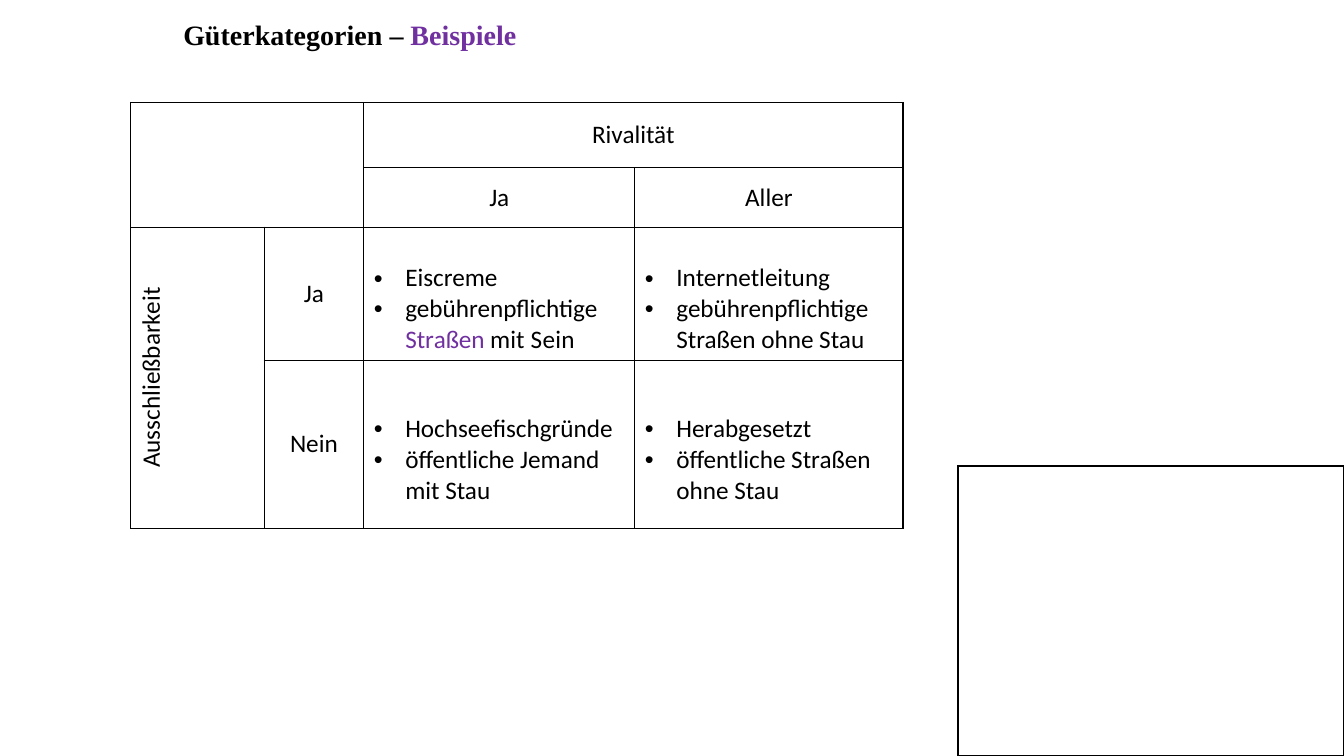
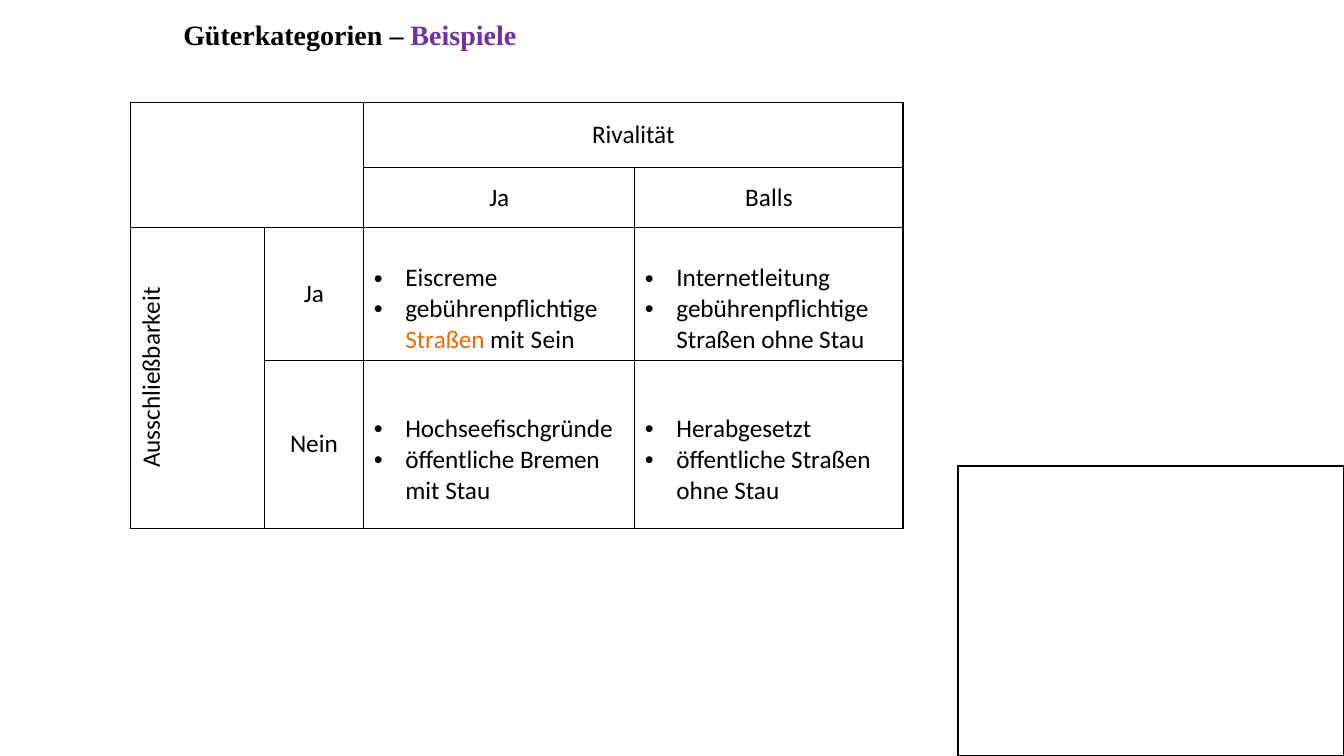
Aller: Aller -> Balls (769, 198)
Straßen colour: purple -> orange (445, 340)
Jemand: Jemand -> Bremen (560, 460)
